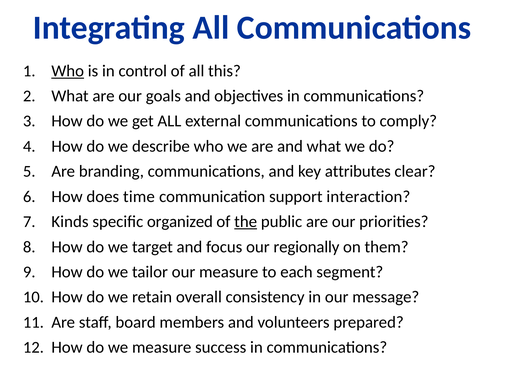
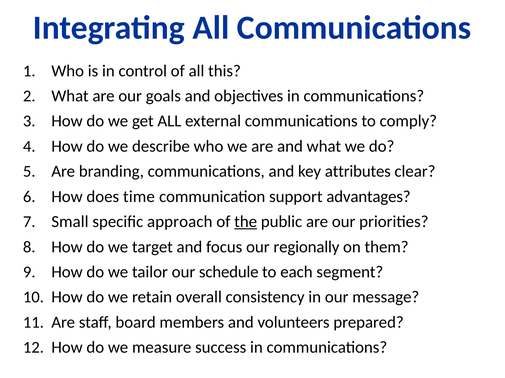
Who underline: present -> none (68, 71)
interaction: interaction -> advantages (368, 197)
Kinds: Kinds -> Small (70, 222)
organized: organized -> approach (180, 222)
our measure: measure -> schedule (229, 272)
